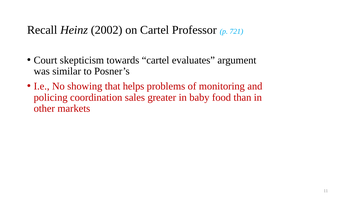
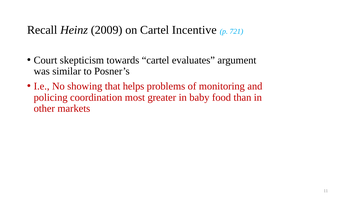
2002: 2002 -> 2009 (107, 30)
Professor: Professor -> Incentive (194, 30)
sales: sales -> most (135, 97)
